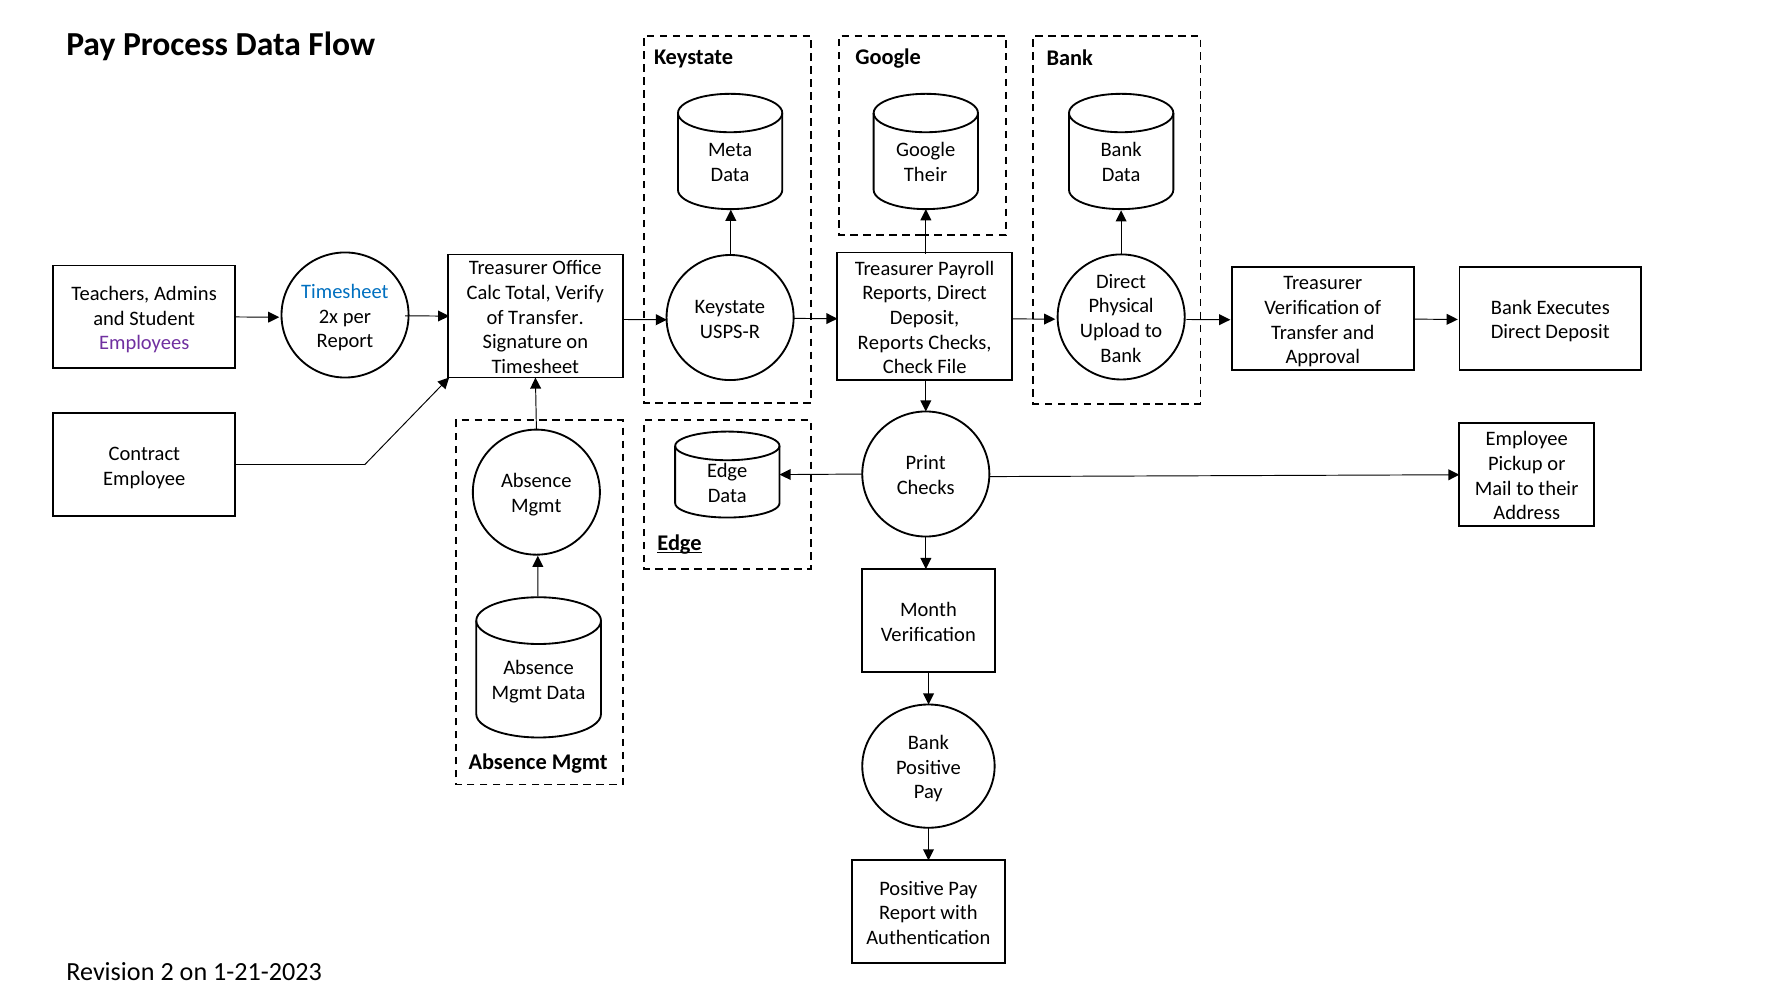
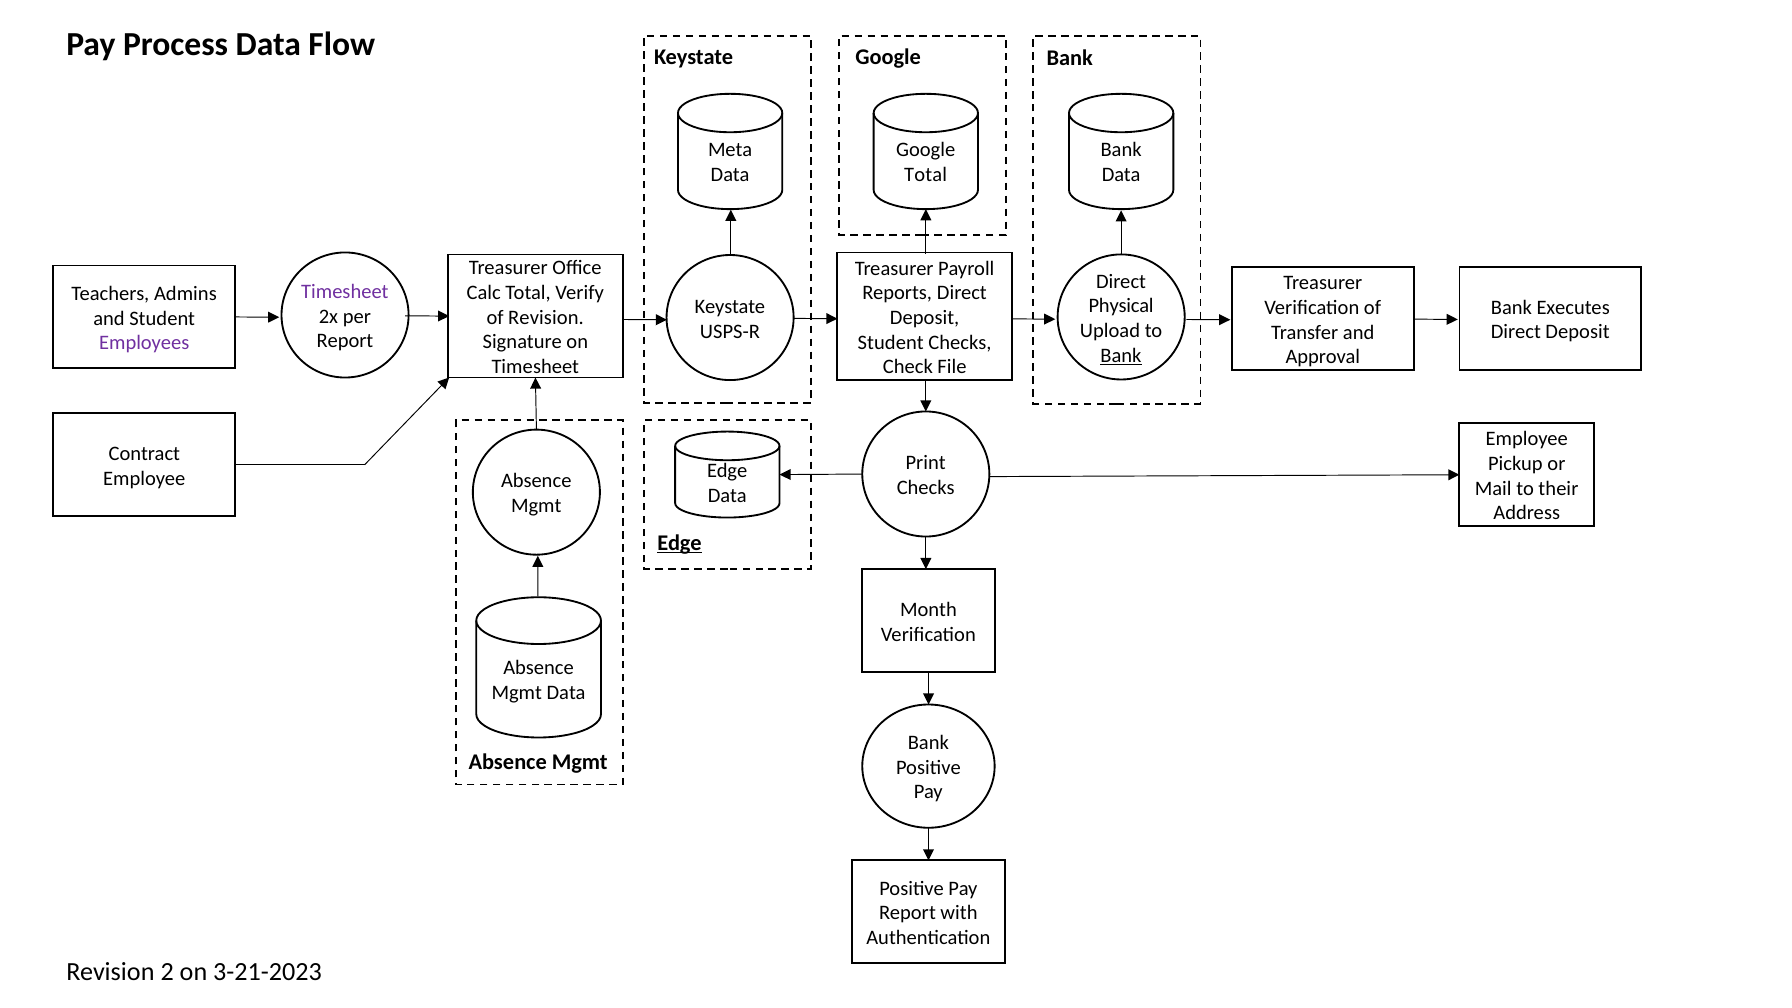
Their: Their -> Total (926, 175)
Timesheet colour: blue -> purple (345, 292)
Transfer: Transfer -> Revision (546, 317)
Reports: Reports -> Student (891, 342)
Bank underline: none -> present (1121, 355)
1-21-2023: 1-21-2023 -> 3-21-2023 (268, 971)
